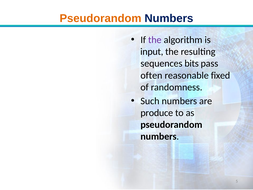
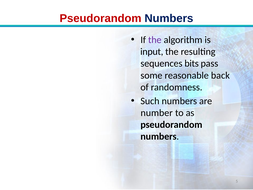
Pseudorandom colour: orange -> red (100, 18)
often: often -> some (151, 75)
fixed: fixed -> back (220, 75)
produce: produce -> number (157, 113)
